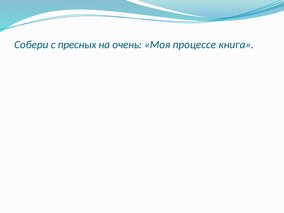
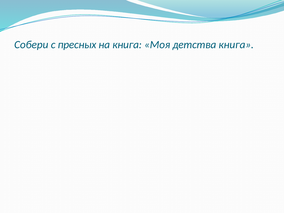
на очень: очень -> книга (127, 45)
процессе: процессе -> детства (194, 45)
